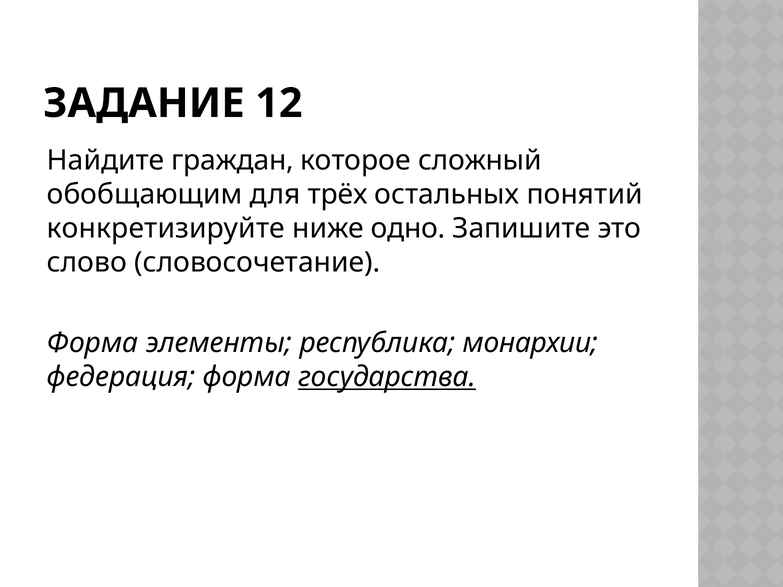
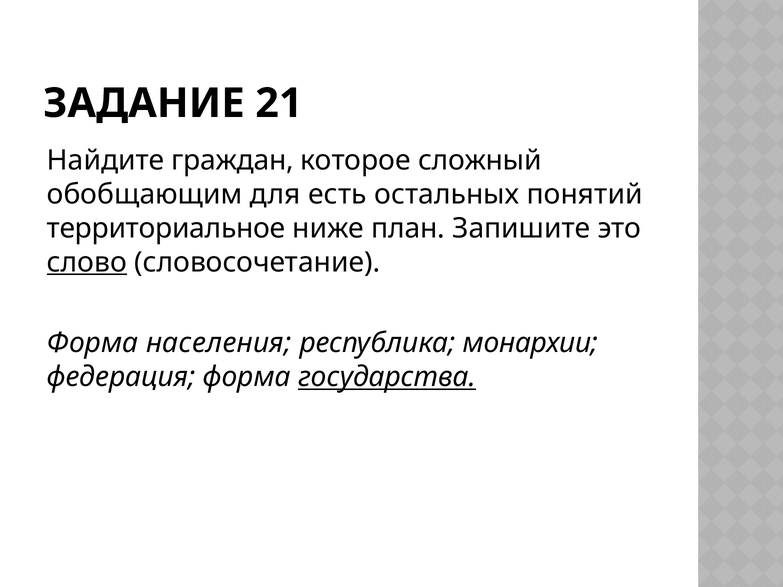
12: 12 -> 21 (279, 103)
трёх: трёх -> есть (337, 195)
конкретизируйте: конкретизируйте -> территориальное (166, 228)
одно: одно -> план (408, 228)
слово underline: none -> present (87, 262)
элементы: элементы -> населения (219, 343)
